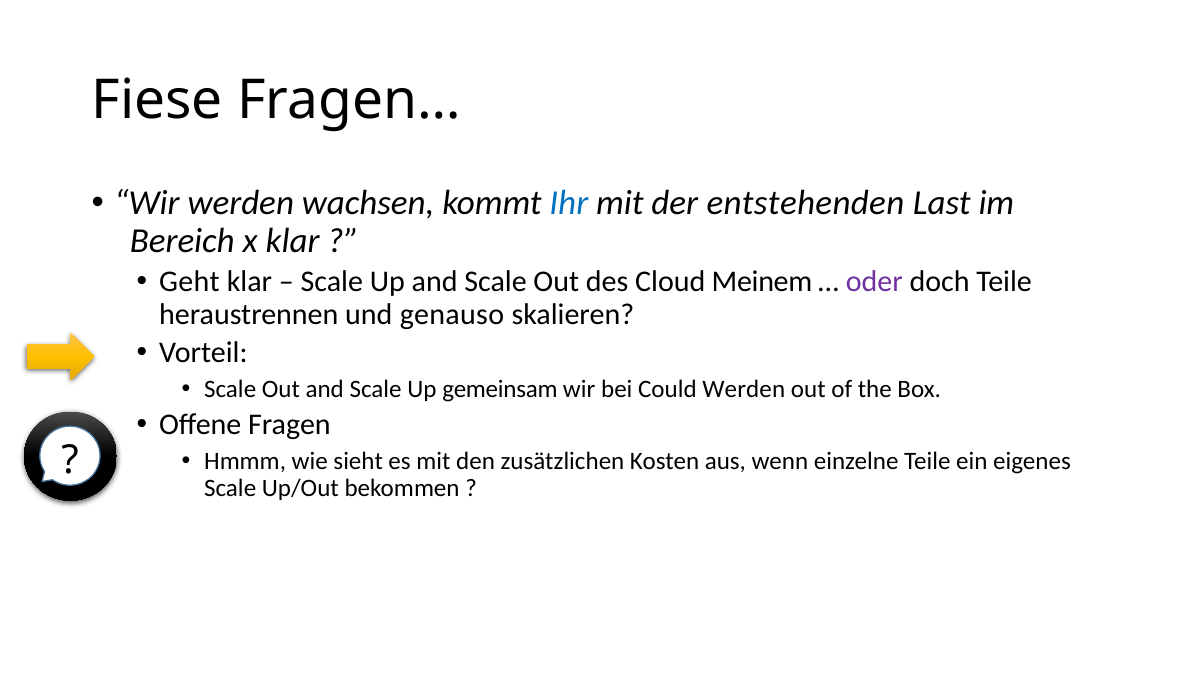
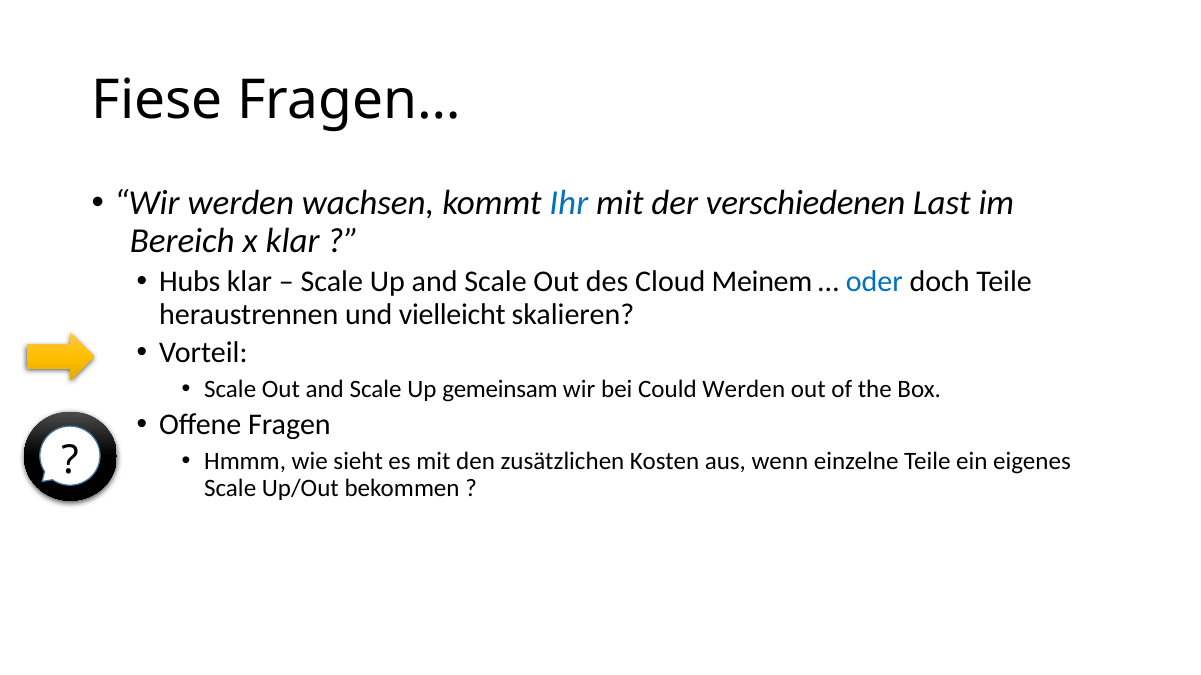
entstehenden: entstehenden -> verschiedenen (806, 203)
Geht: Geht -> Hubs (190, 282)
oder colour: purple -> blue (874, 282)
genauso: genauso -> vielleicht (452, 315)
